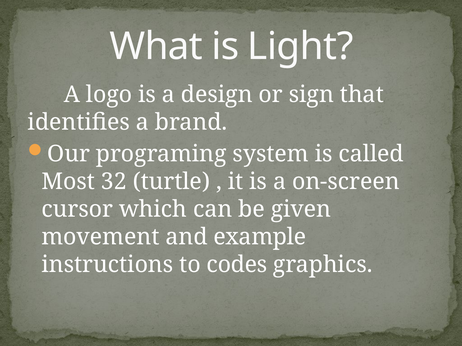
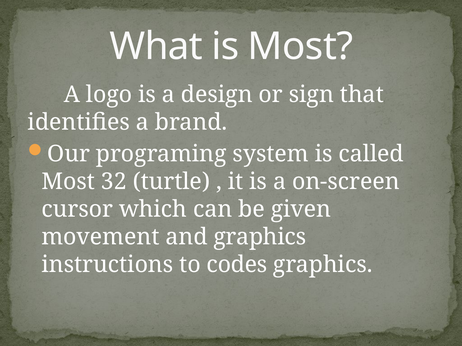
is Light: Light -> Most (300, 47)
and example: example -> graphics (260, 237)
